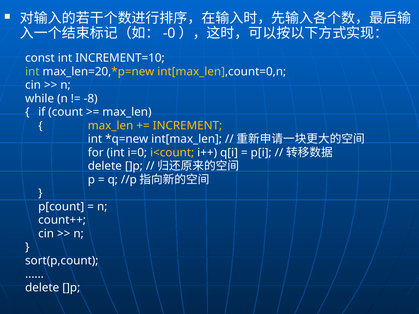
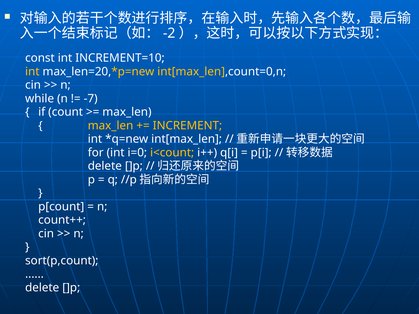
-0: -0 -> -2 (169, 33)
int colour: light green -> yellow (32, 72)
-8: -8 -> -7 (91, 99)
